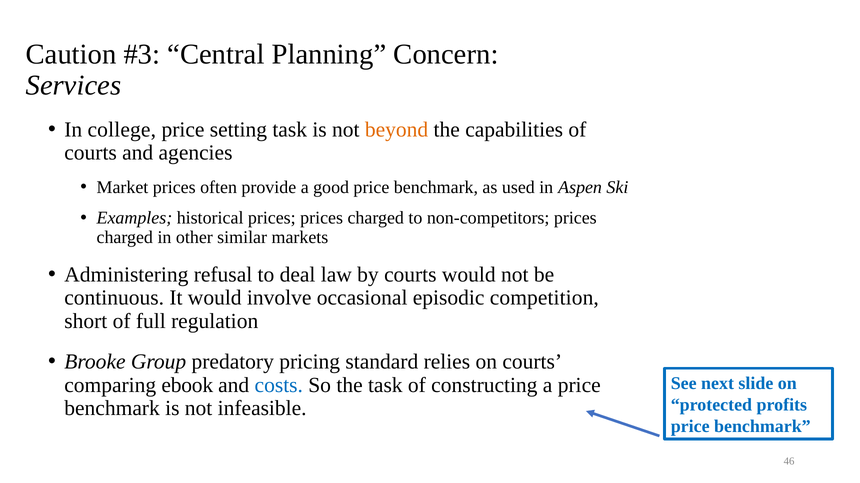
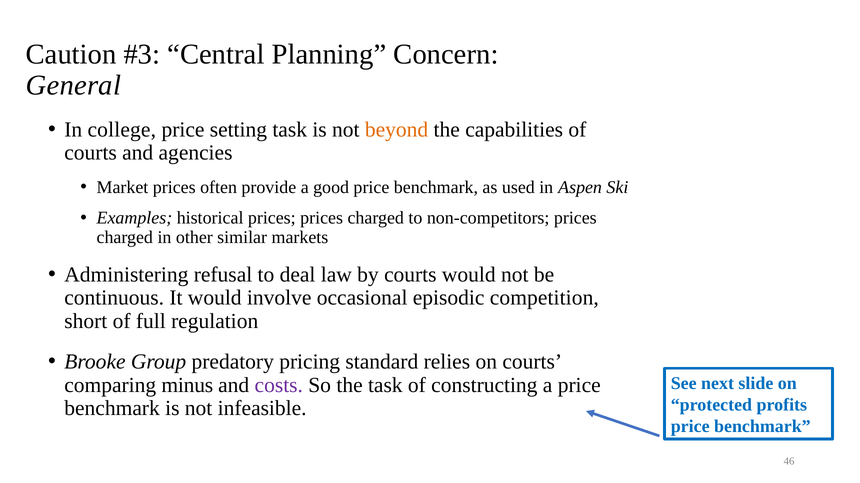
Services: Services -> General (73, 86)
ebook: ebook -> minus (187, 386)
costs colour: blue -> purple (279, 386)
